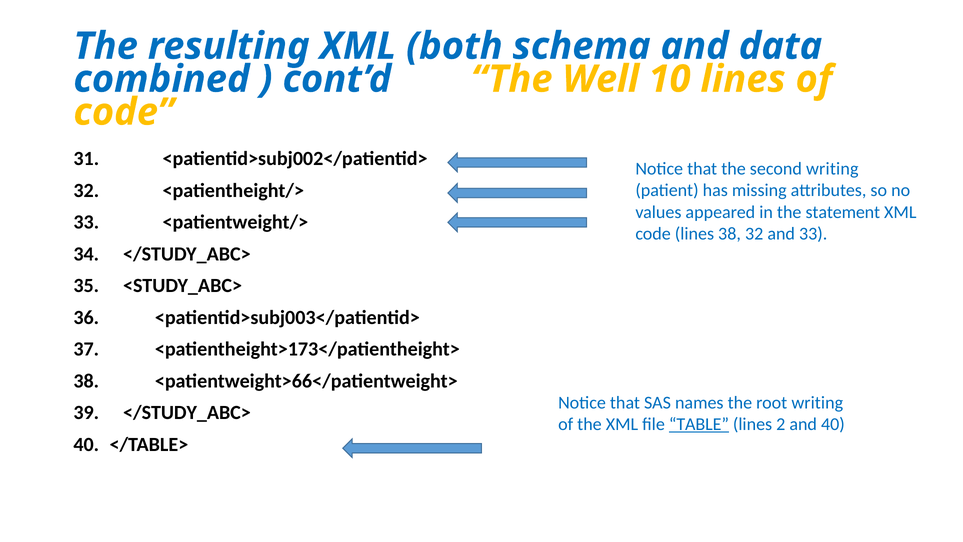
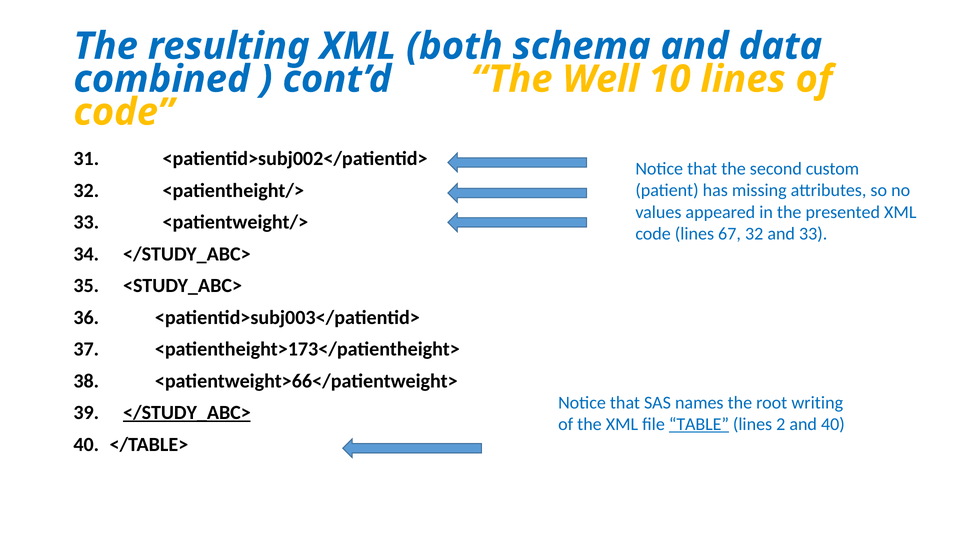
second writing: writing -> custom (832, 169)
statement: statement -> presented (843, 212)
lines 38: 38 -> 67 (730, 234)
</STUDY_ABC> underline: none -> present (187, 412)
